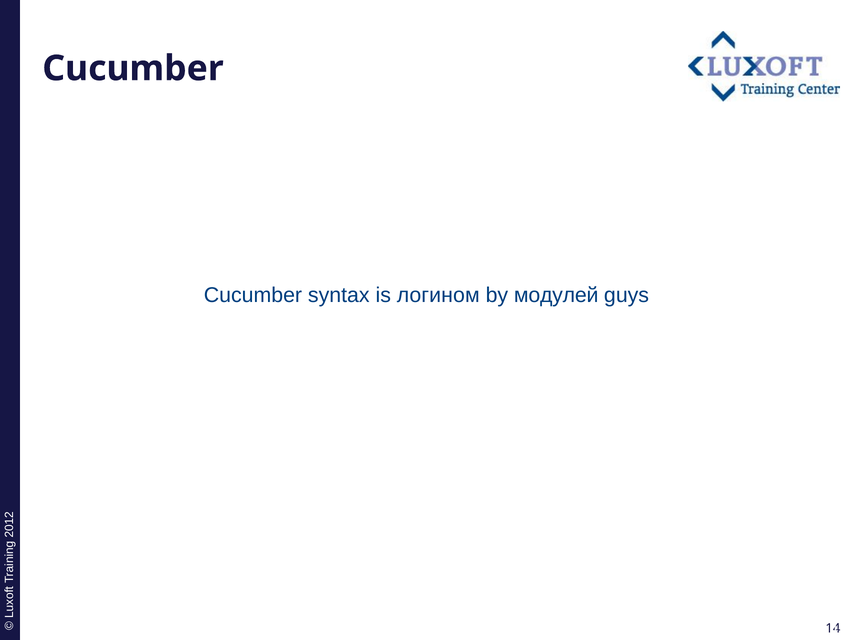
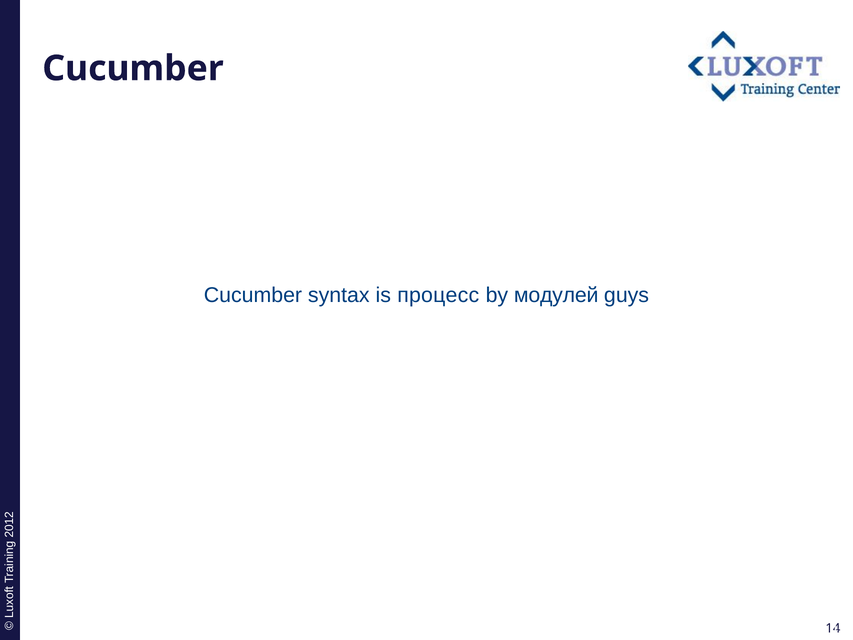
логином: логином -> процесс (438, 295)
